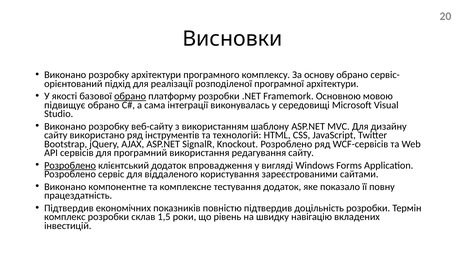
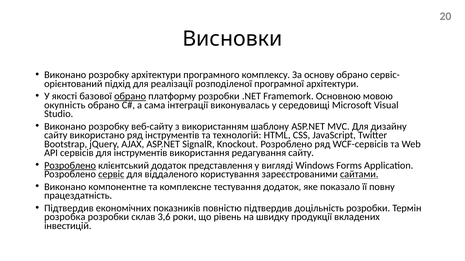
підвищує: підвищує -> окупність (65, 105)
для програмний: програмний -> інструментів (141, 153)
впровадження: впровадження -> представлення (221, 166)
сервіс underline: none -> present (111, 175)
сайтами underline: none -> present (359, 175)
комплекс: комплекс -> розробка (65, 217)
1,5: 1,5 -> 3,6 (164, 217)
навігацію: навігацію -> продукції (312, 217)
